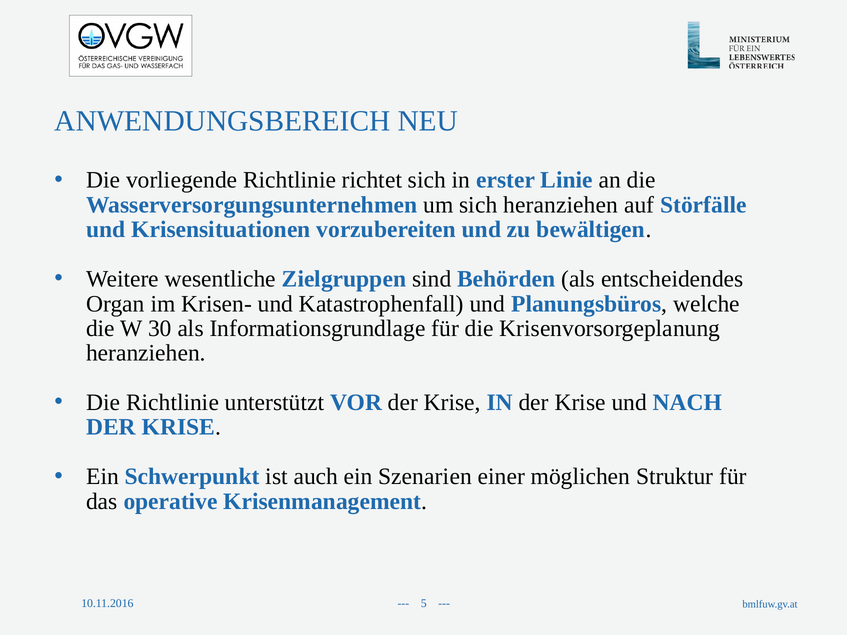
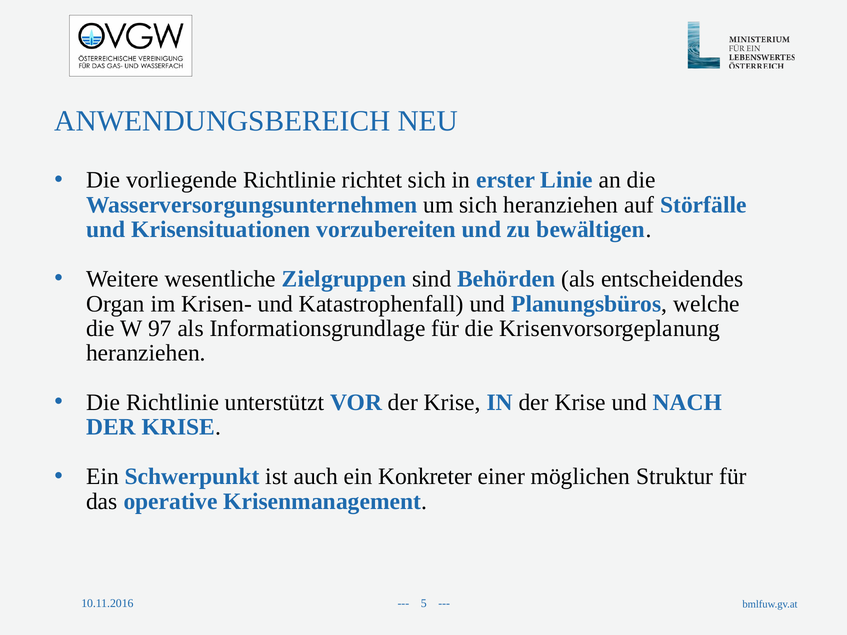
30: 30 -> 97 (160, 329)
Szenarien: Szenarien -> Konkreter (425, 477)
